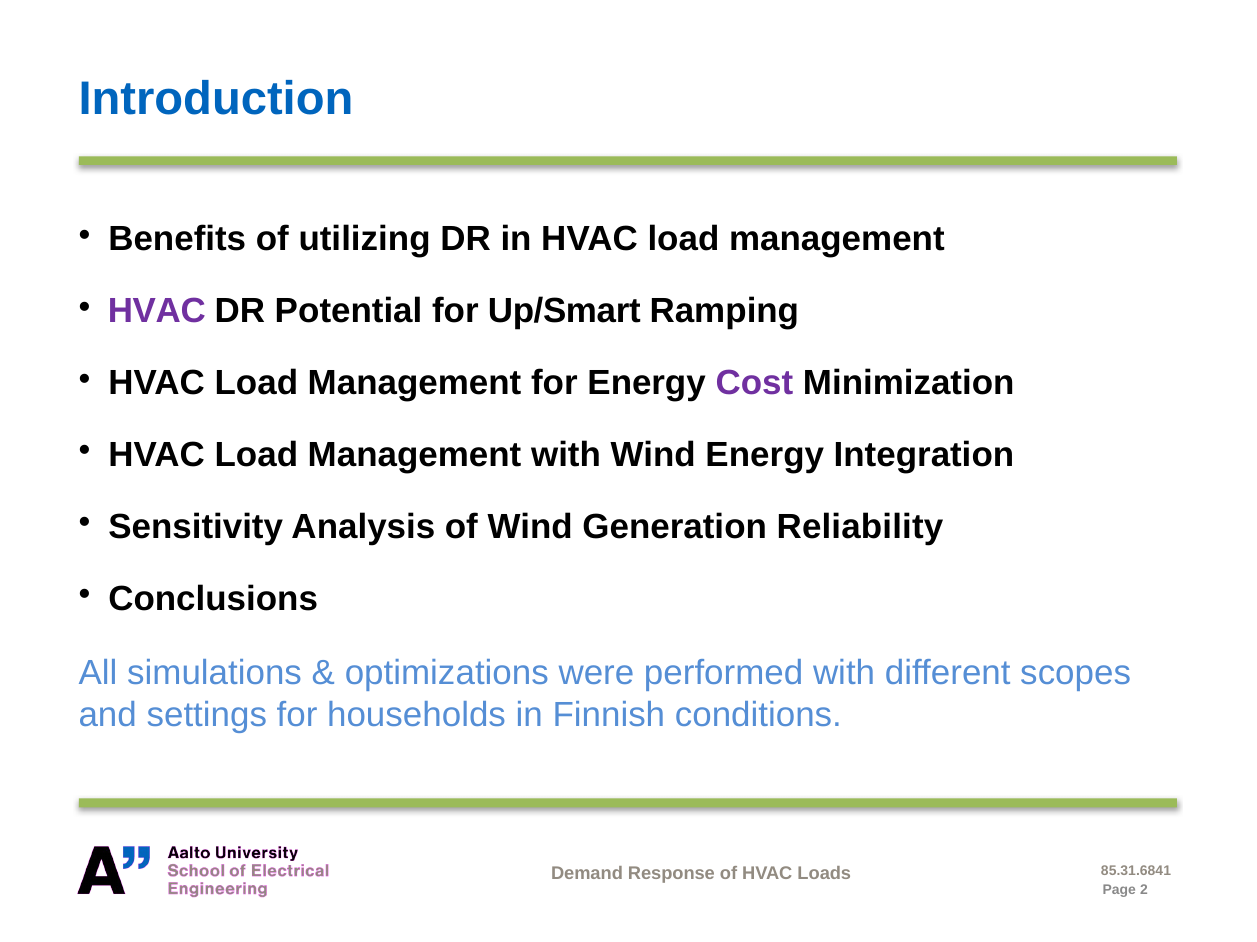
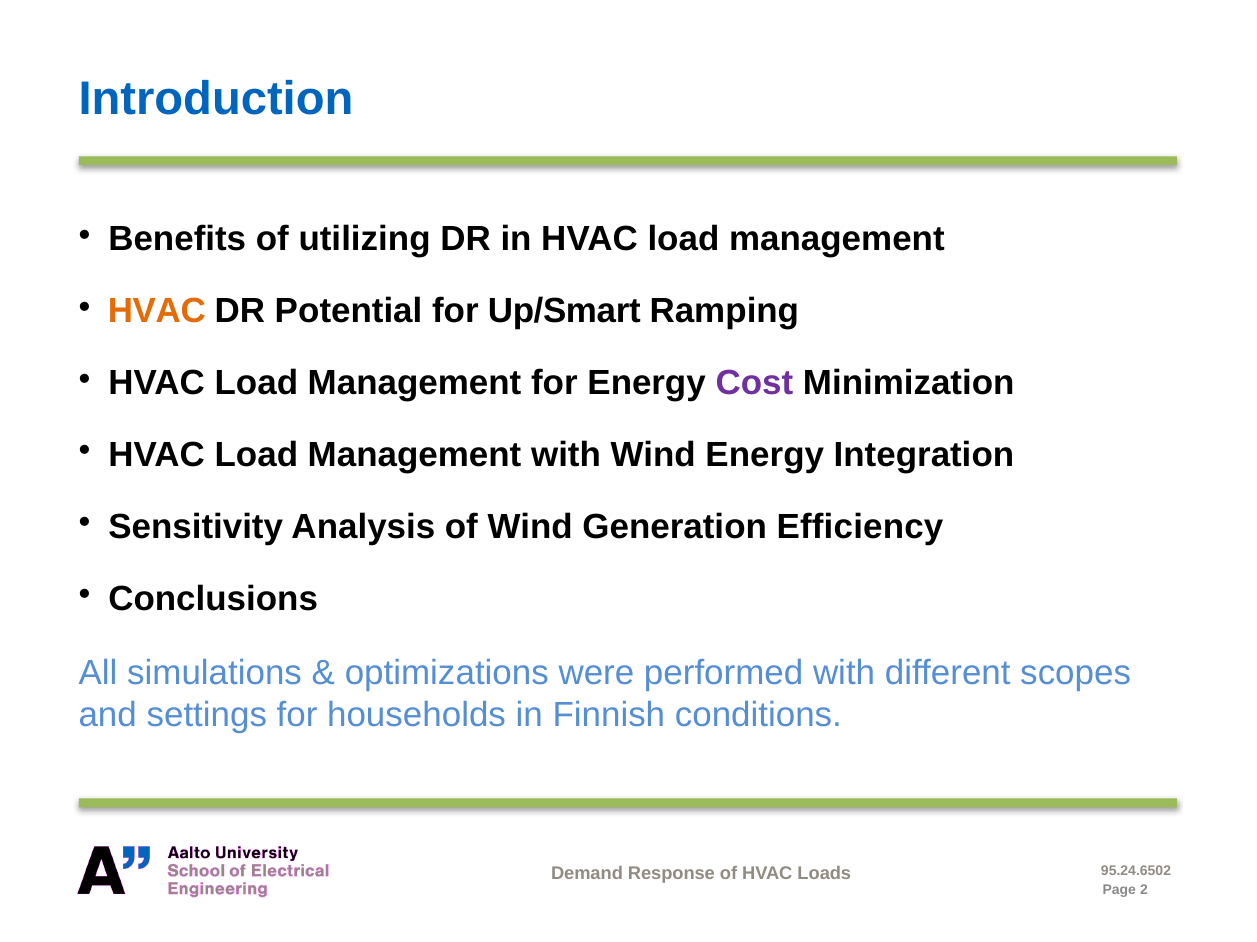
HVAC colour: purple -> orange (157, 311)
Reliability: Reliability -> Efficiency (860, 527)
85.31.6841: 85.31.6841 -> 95.24.6502 (1136, 872)
